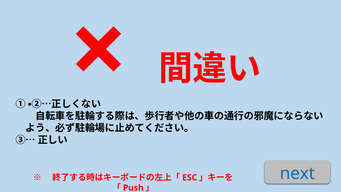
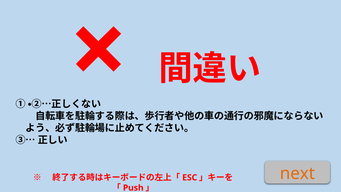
next colour: blue -> orange (297, 173)
